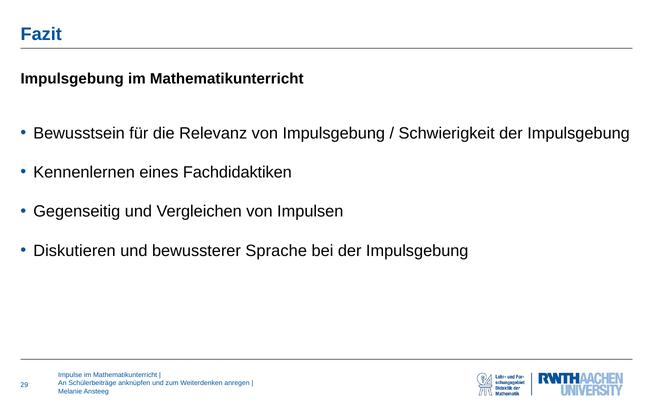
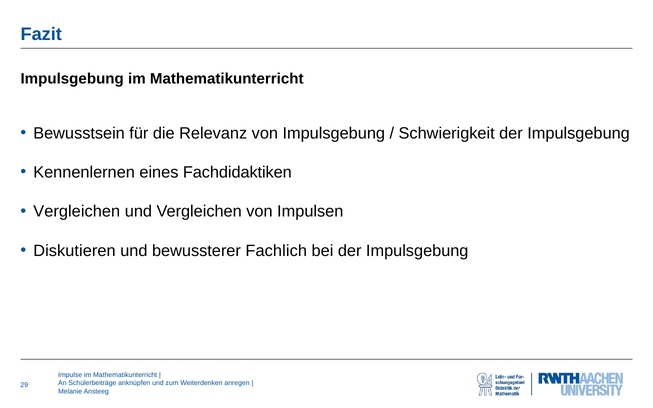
Gegenseitig: Gegenseitig -> Vergleichen (77, 212)
Sprache: Sprache -> Fachlich (276, 251)
